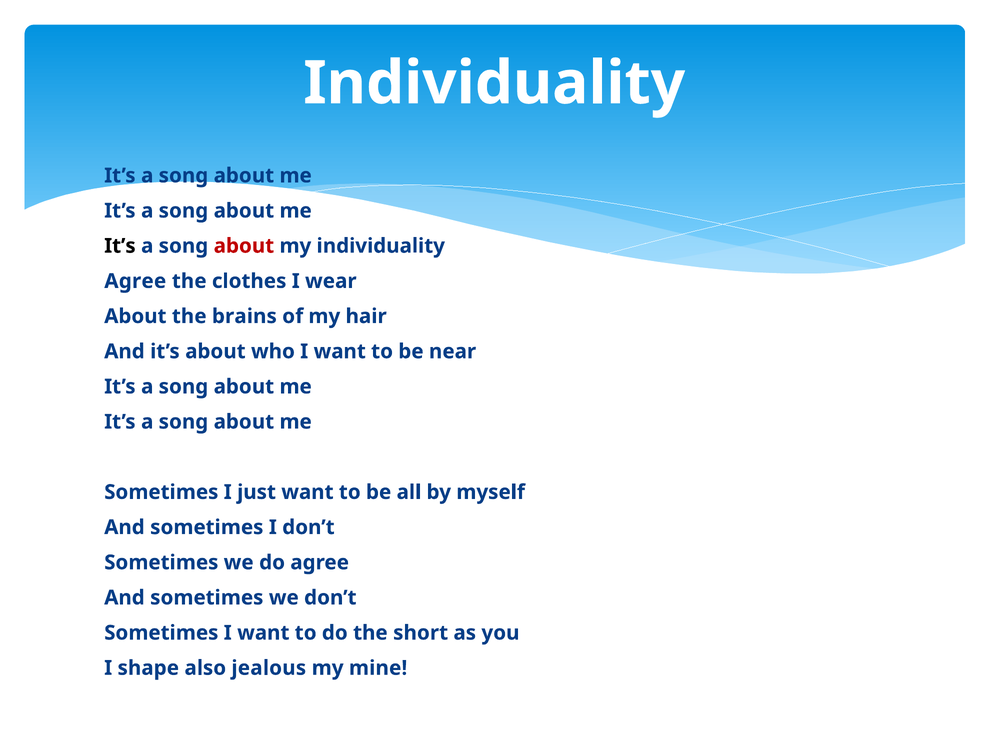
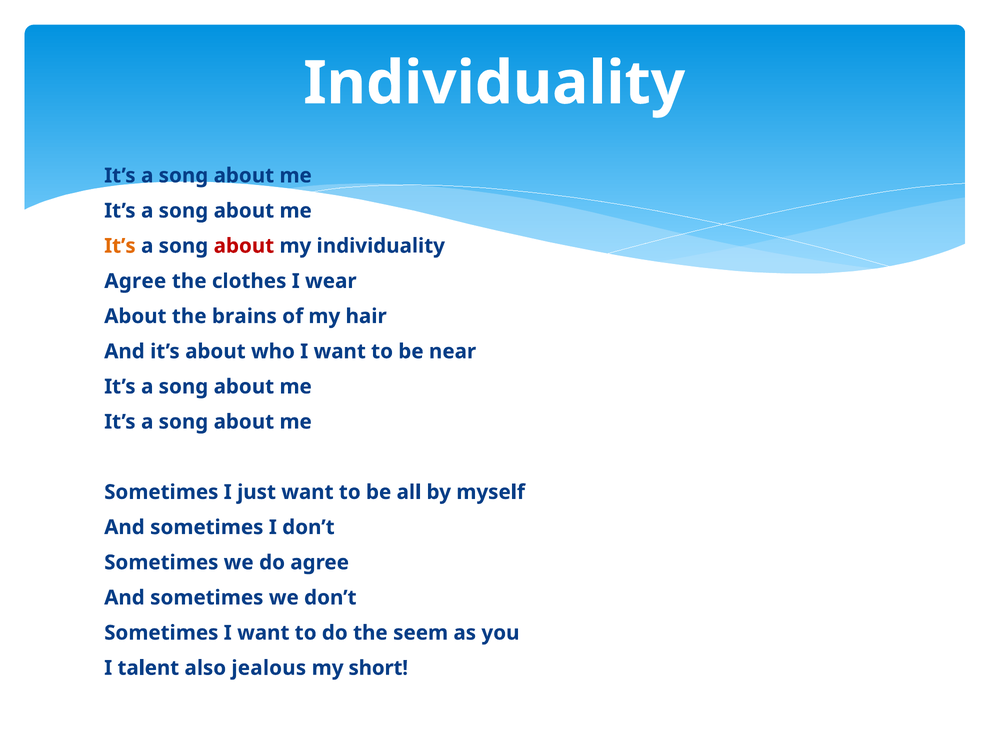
It’s colour: black -> orange (120, 246)
short: short -> seem (421, 633)
shape: shape -> talent (148, 668)
mine: mine -> short (378, 668)
